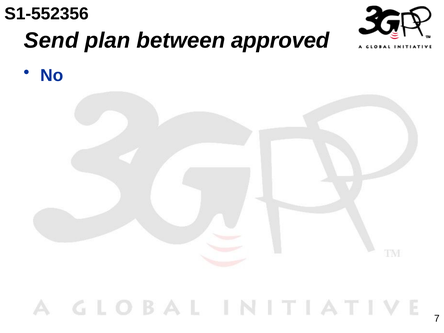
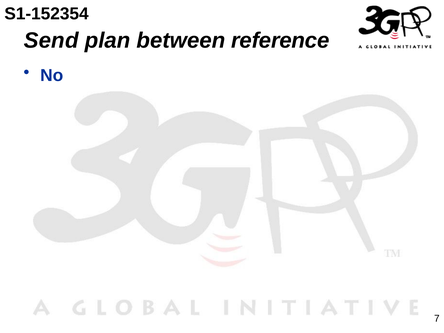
S1-552356: S1-552356 -> S1-152354 (47, 14)
approved: approved -> reference (280, 41)
